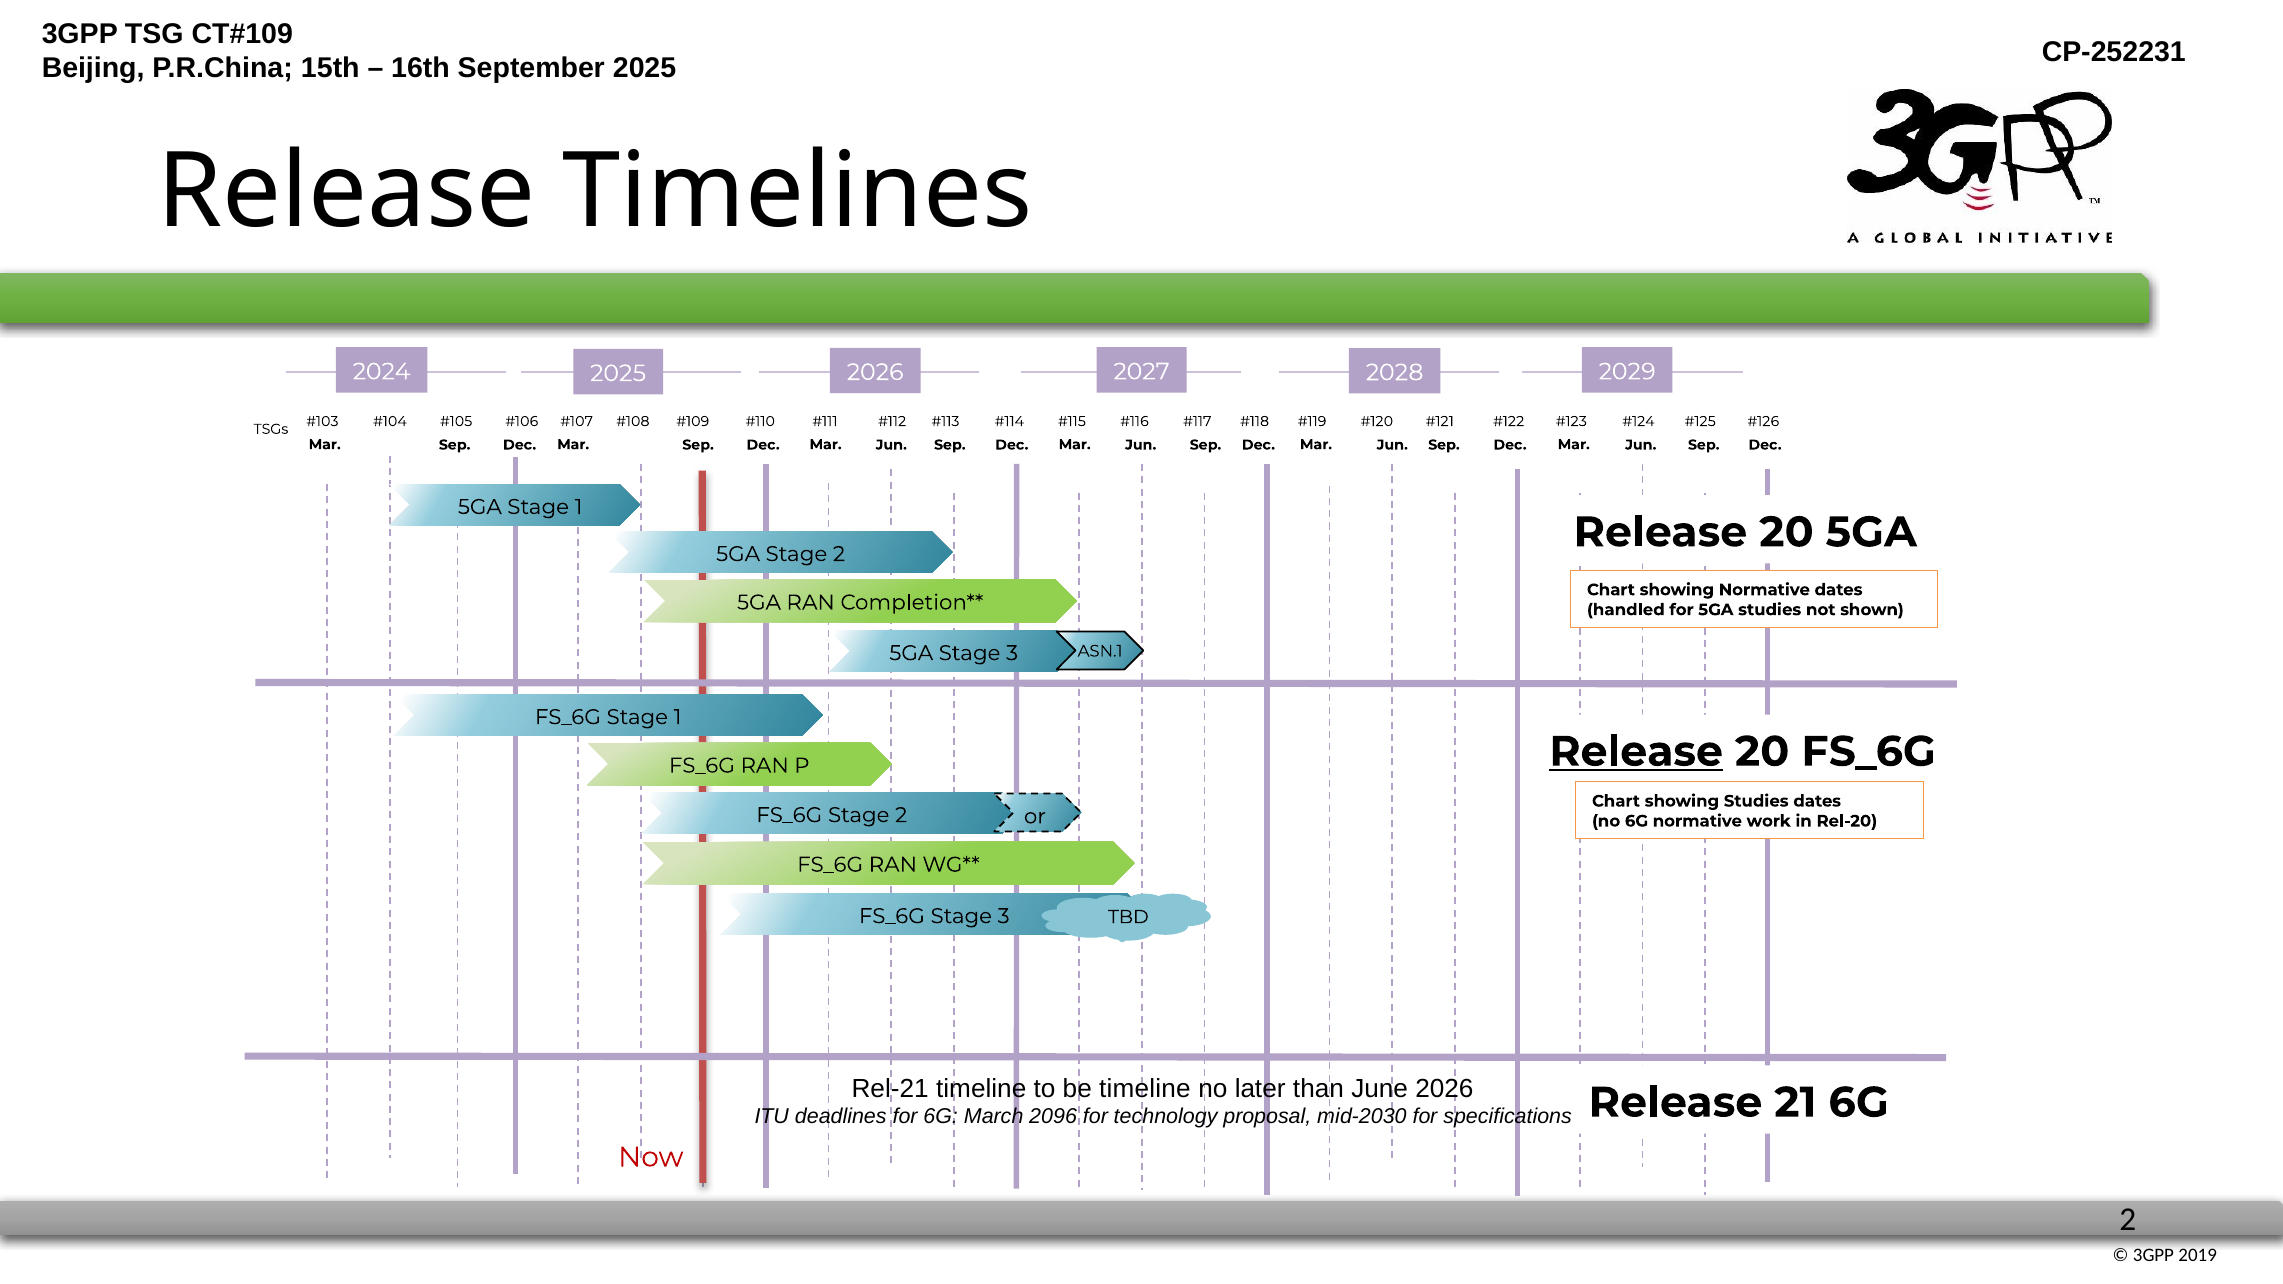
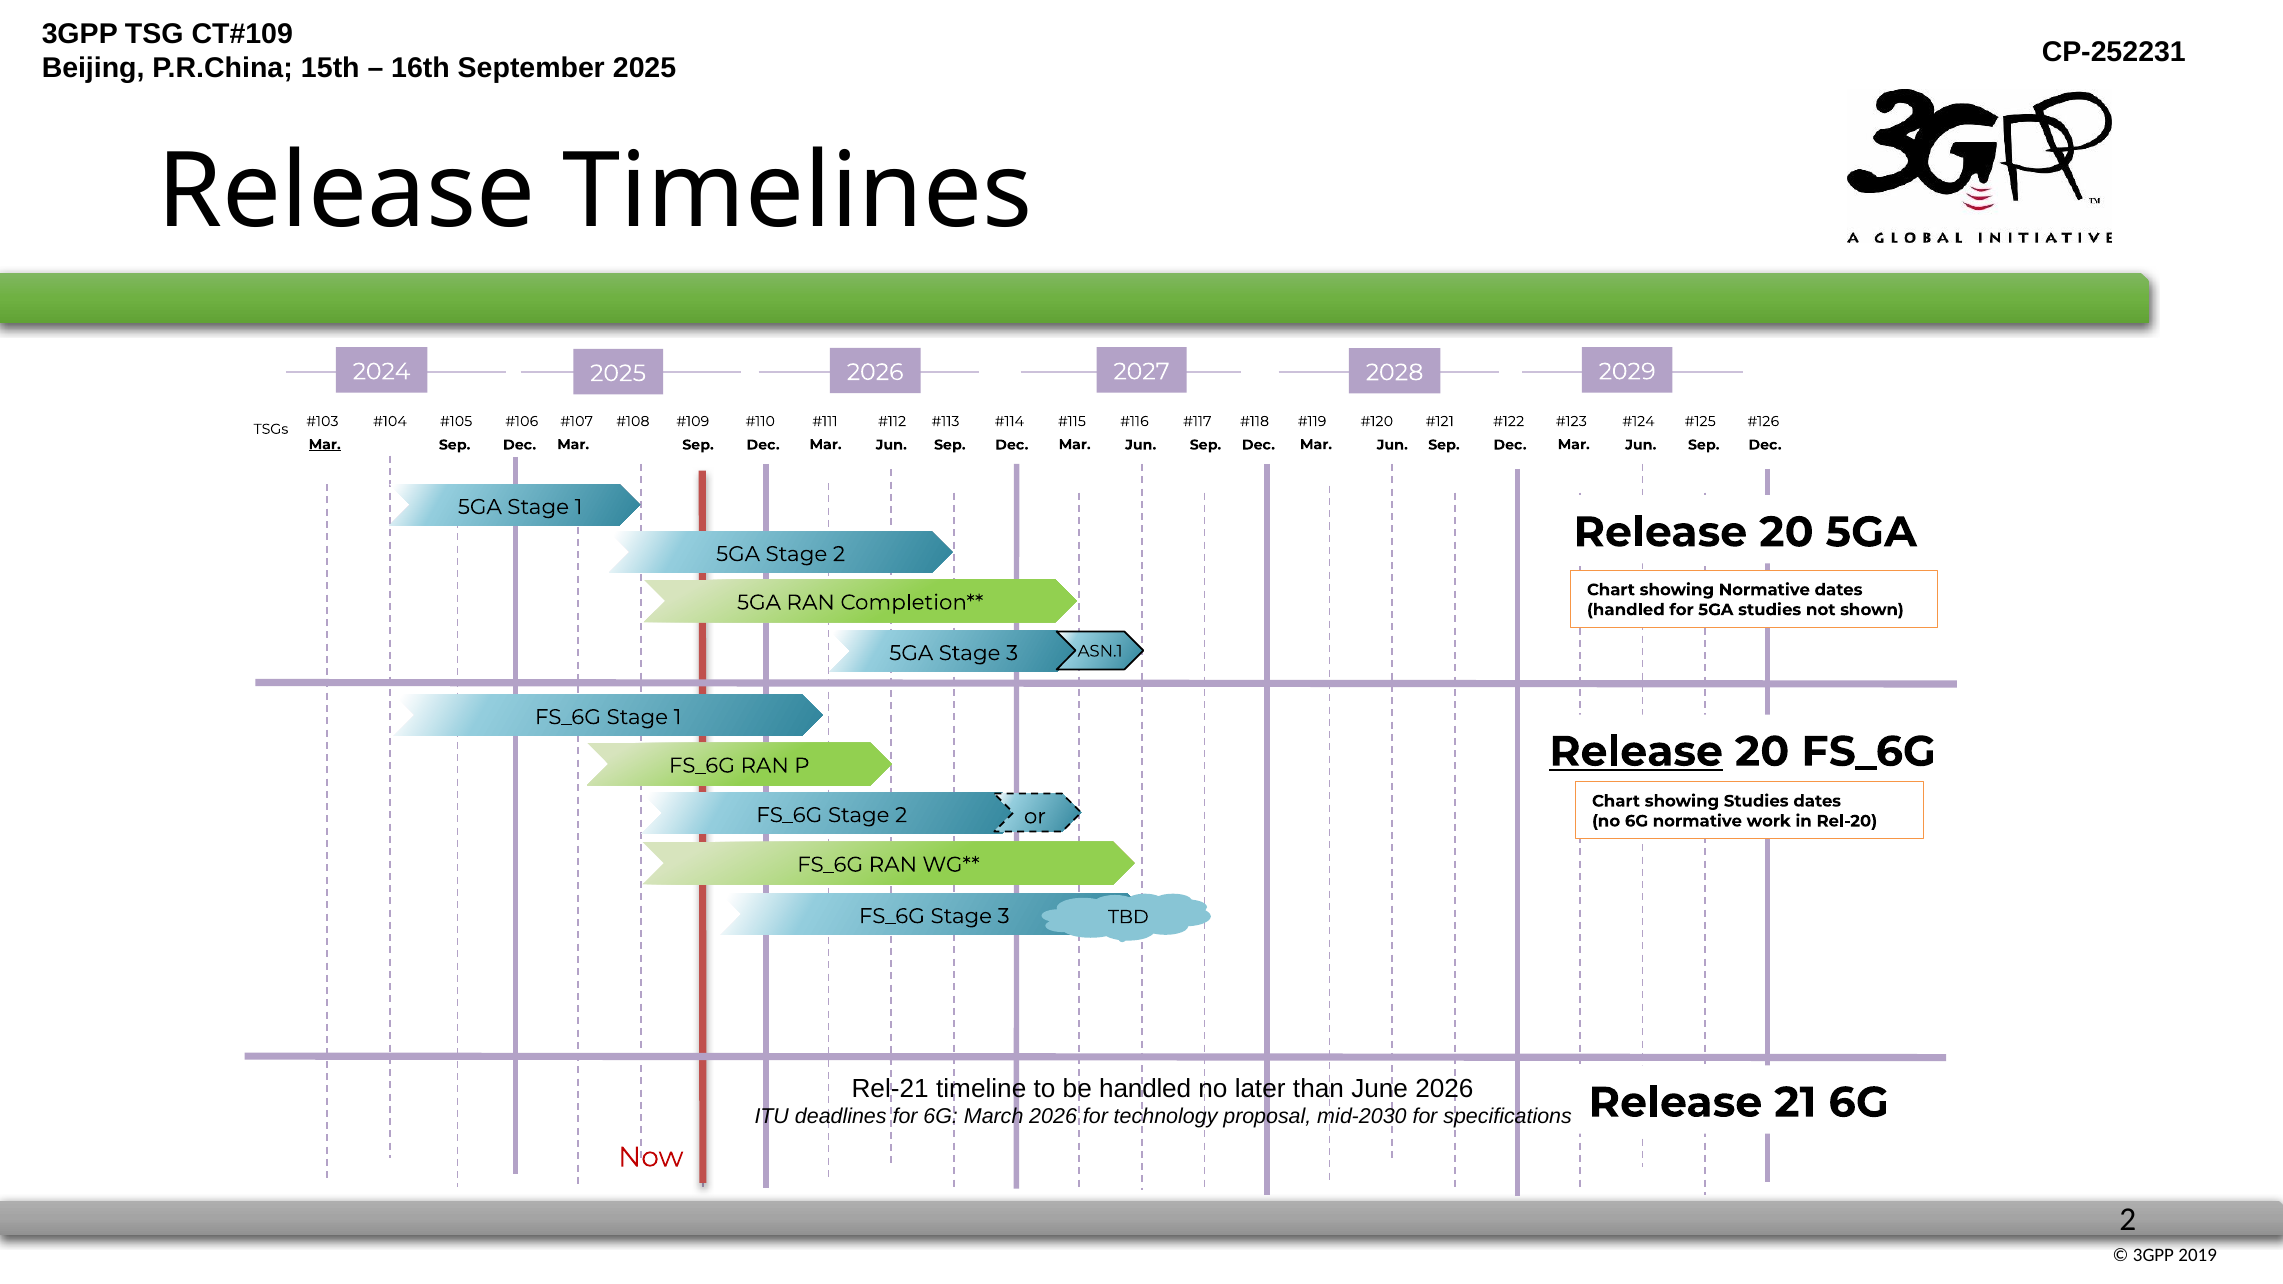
Mar underline: none -> present (325, 445)
be timeline: timeline -> handled (1145, 1089)
March 2096: 2096 -> 2026 (1053, 1117)
